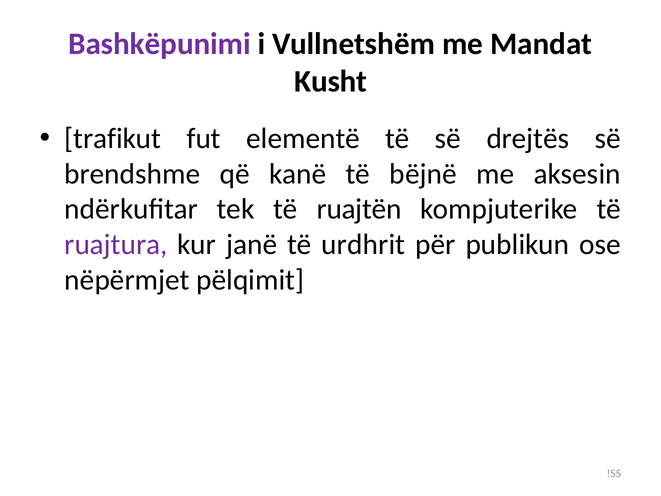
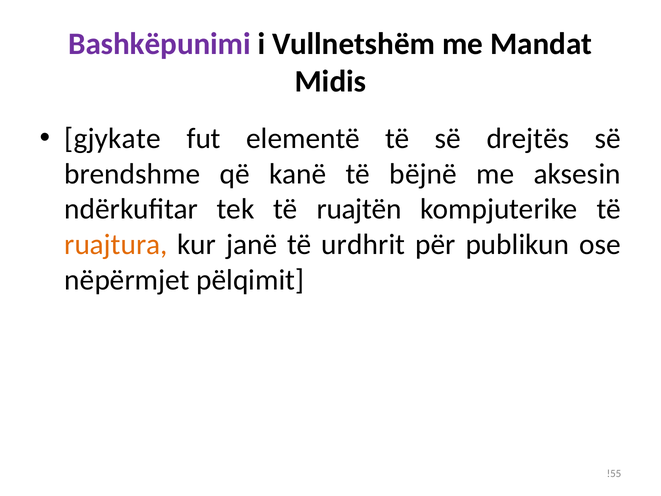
Kusht: Kusht -> Midis (330, 81)
trafikut: trafikut -> gjykate (113, 139)
ruajtura colour: purple -> orange (116, 244)
